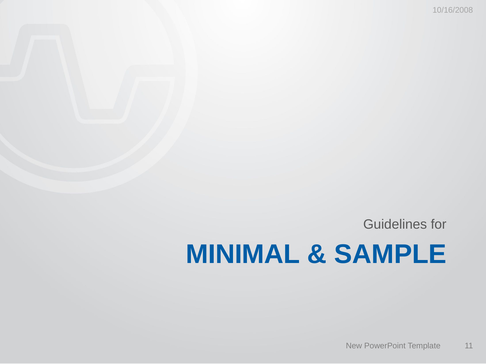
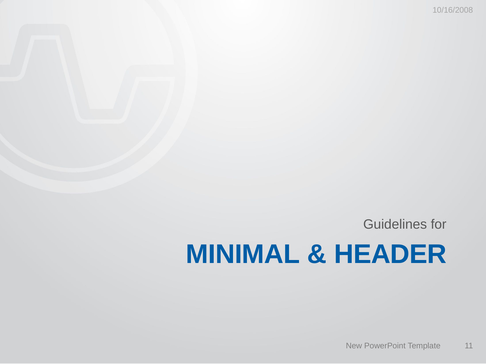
SAMPLE: SAMPLE -> HEADER (390, 255)
